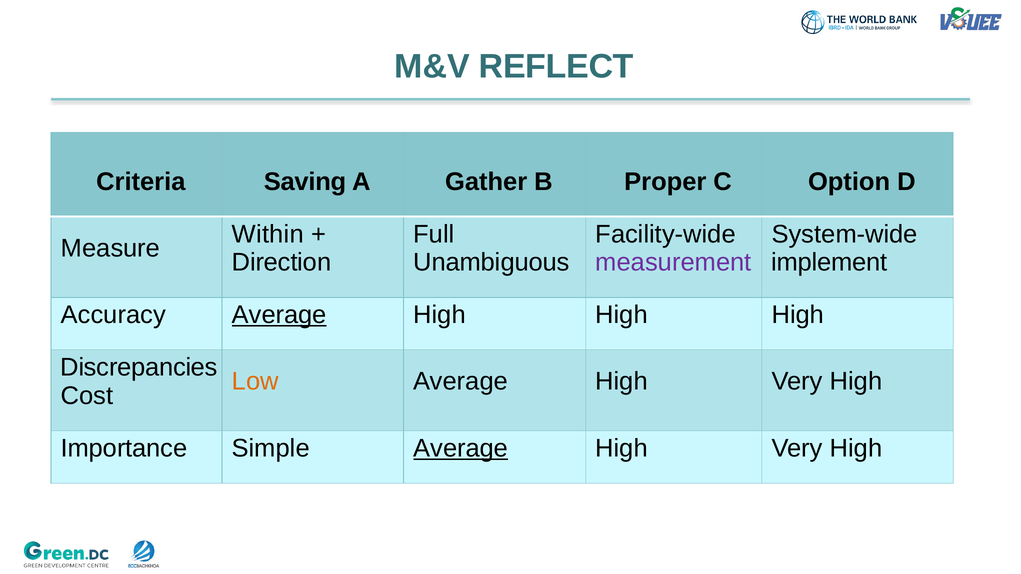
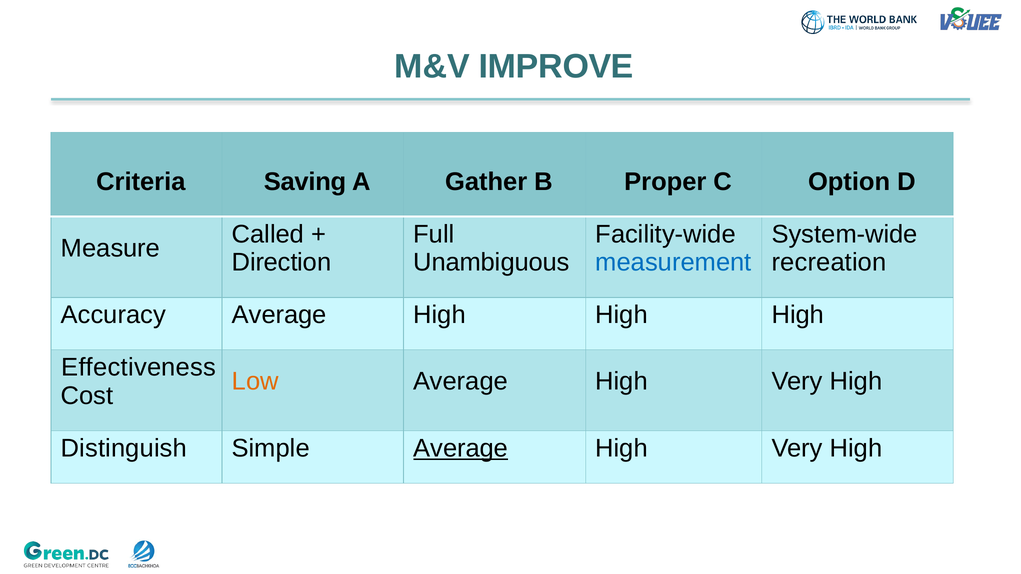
REFLECT: REFLECT -> IMPROVE (556, 66)
Within: Within -> Called (268, 234)
measurement colour: purple -> blue (673, 263)
implement: implement -> recreation (829, 263)
Average underline: present -> none (279, 315)
Discrepancies: Discrepancies -> Effectiveness (139, 368)
Importance: Importance -> Distinguish (124, 448)
